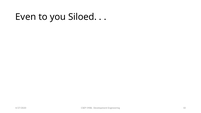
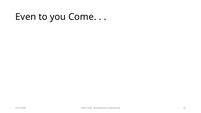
Siloed: Siloed -> Come (82, 17)
